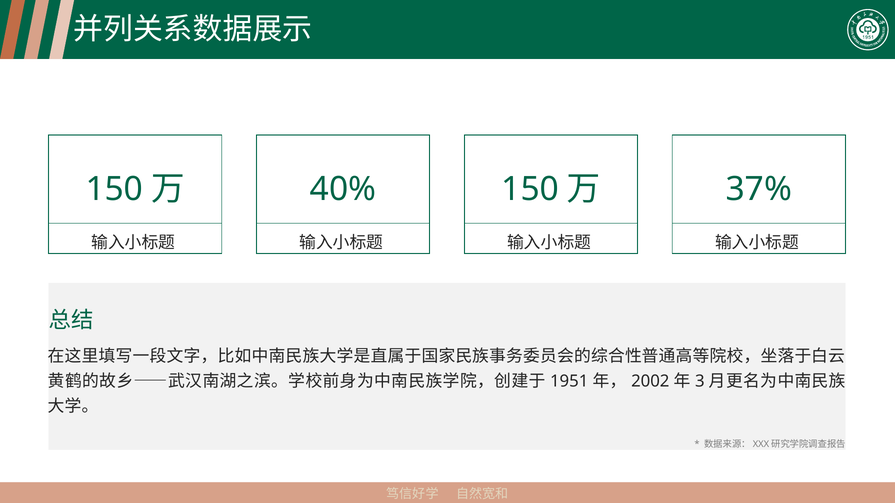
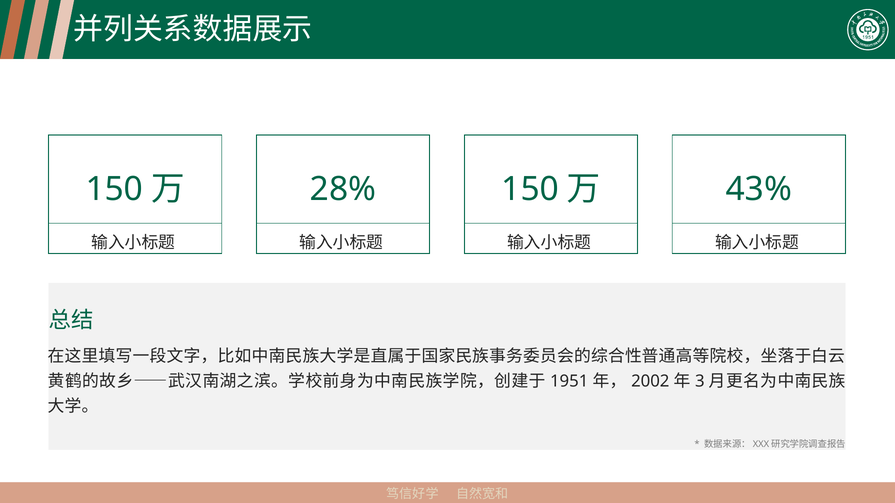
40%: 40% -> 28% (343, 189)
37%: 37% -> 43% (759, 189)
